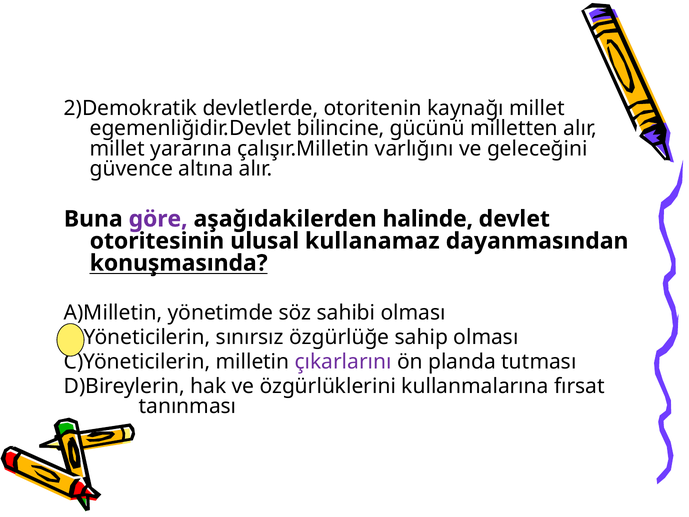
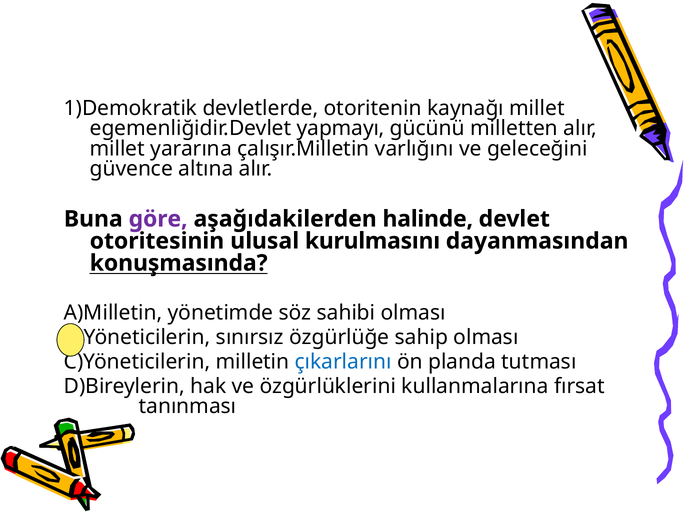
2)Demokratik: 2)Demokratik -> 1)Demokratik (130, 108)
bilincine: bilincine -> yapmayı (341, 128)
kullanamaz: kullanamaz -> kurulmasını (372, 241)
çıkarlarını colour: purple -> blue (343, 362)
